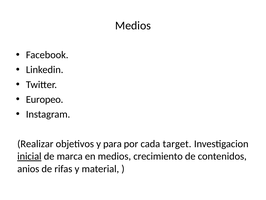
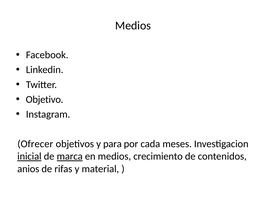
Europeo: Europeo -> Objetivo (45, 99)
Realizar: Realizar -> Ofrecer (35, 144)
target: target -> meses (177, 144)
marca underline: none -> present (70, 156)
